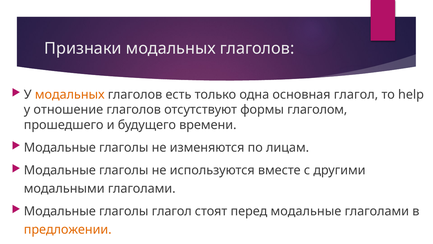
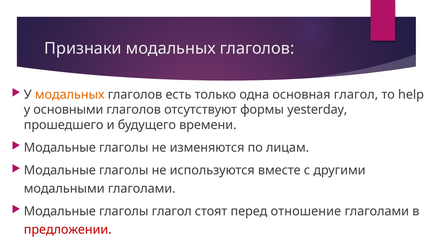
отношение: отношение -> основными (68, 110)
глаголом: глаголом -> yesterday (317, 110)
перед модальные: модальные -> отношение (306, 211)
предложении colour: orange -> red (68, 229)
